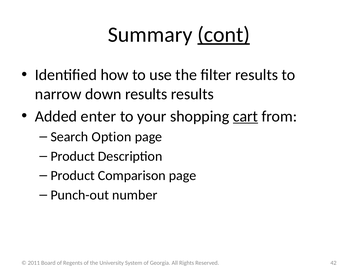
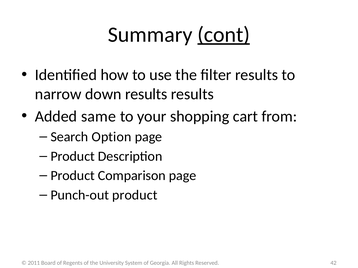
enter: enter -> same (98, 117)
cart underline: present -> none (245, 117)
Punch-out number: number -> product (135, 195)
